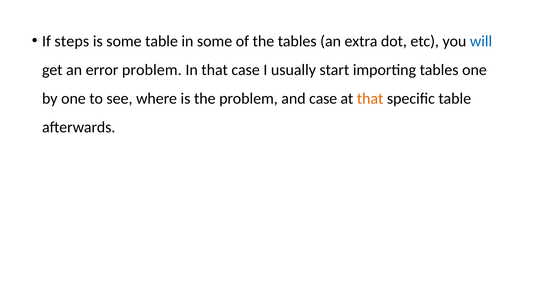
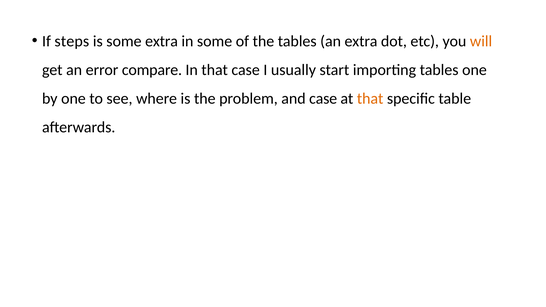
some table: table -> extra (162, 41)
will colour: blue -> orange (481, 41)
error problem: problem -> compare (152, 70)
